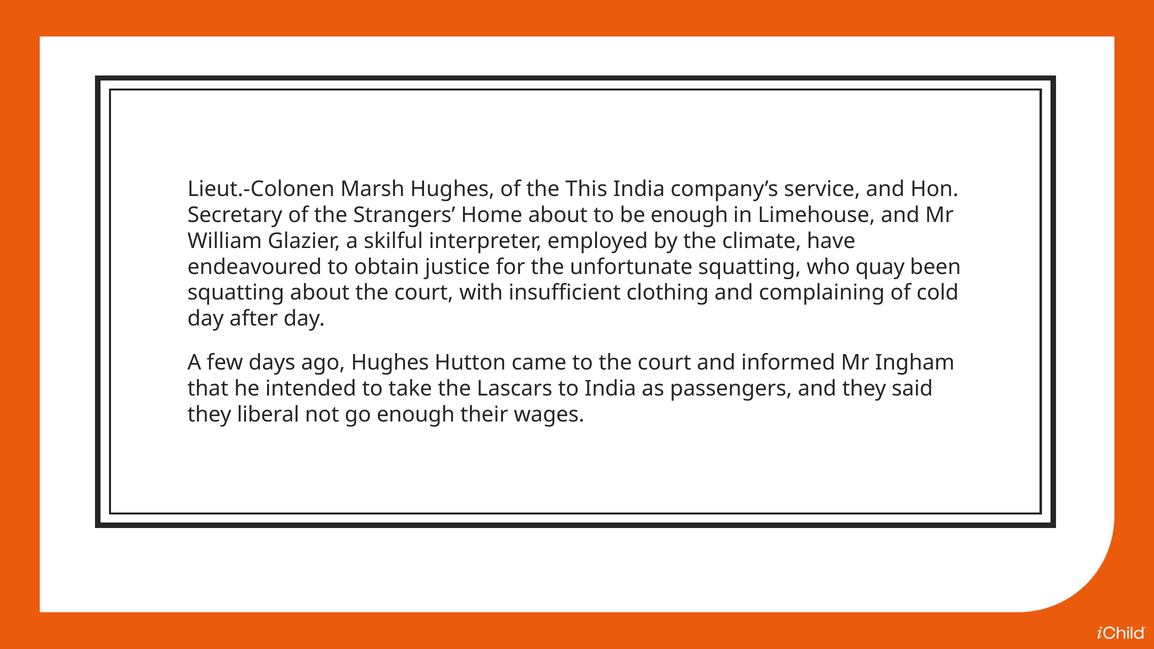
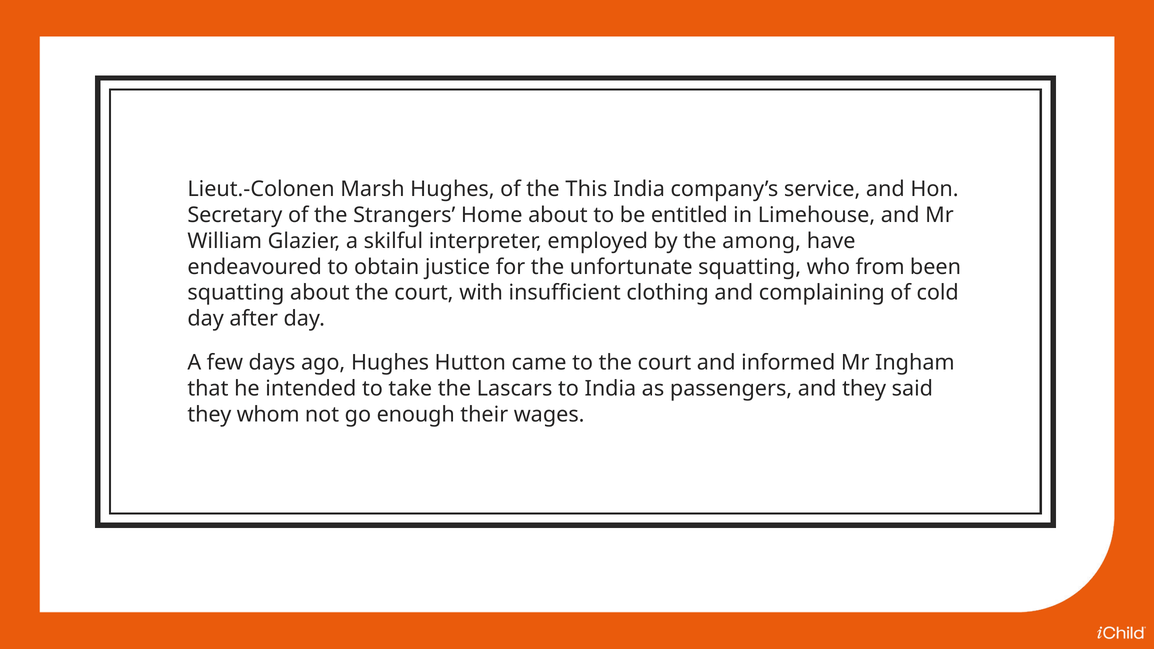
be enough: enough -> entitled (689, 215)
climate: climate -> among (762, 241)
quay: quay -> from (880, 267)
liberal: liberal -> whom (268, 415)
